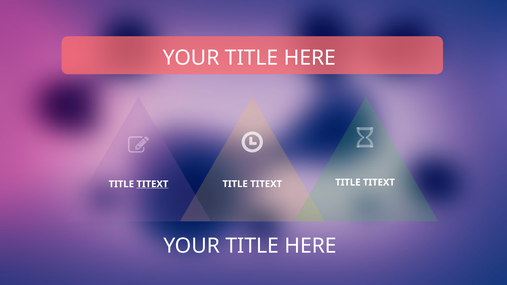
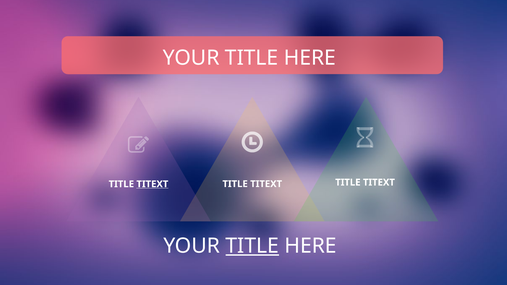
TITLE underline: none -> present (252, 246)
